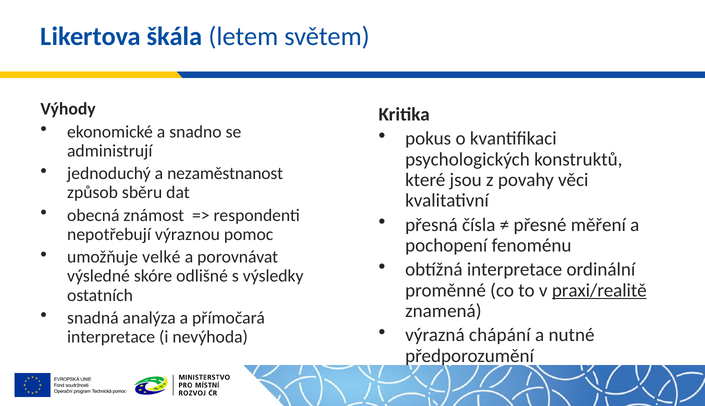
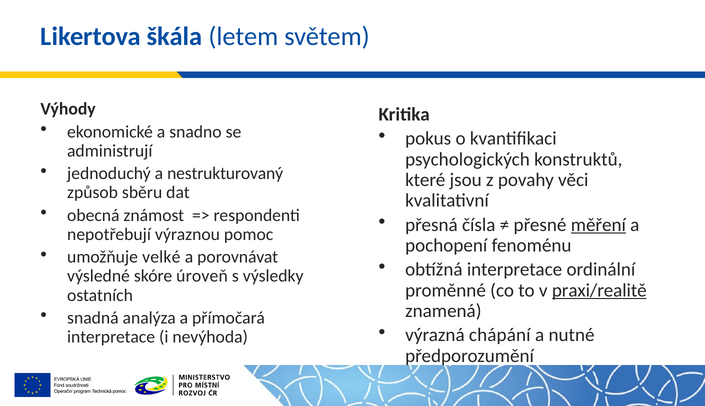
nezaměstnanost: nezaměstnanost -> nestrukturovaný (225, 174)
měření underline: none -> present (598, 225)
odlišné: odlišné -> úroveň (202, 276)
